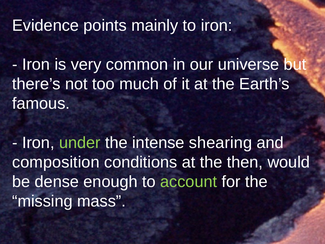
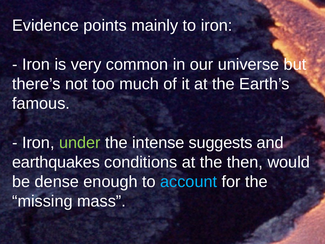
shearing: shearing -> suggests (221, 142)
composition: composition -> earthquakes (56, 162)
account colour: light green -> light blue (189, 181)
